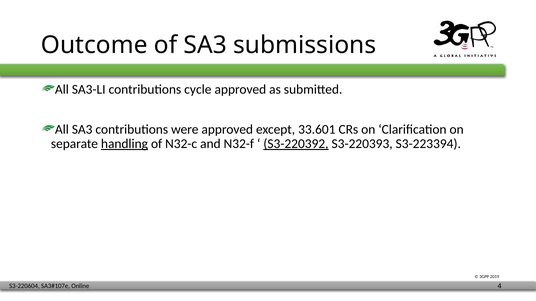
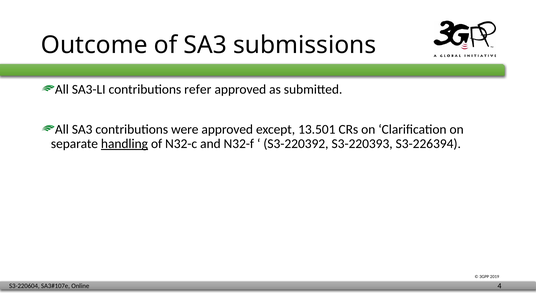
cycle: cycle -> refer (198, 89)
33.601: 33.601 -> 13.501 (317, 130)
S3-220392 underline: present -> none (296, 144)
S3-223394: S3-223394 -> S3-226394 (428, 144)
